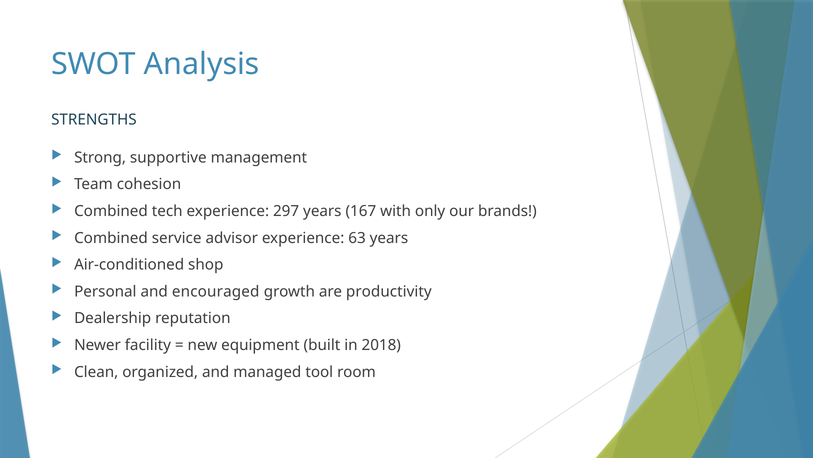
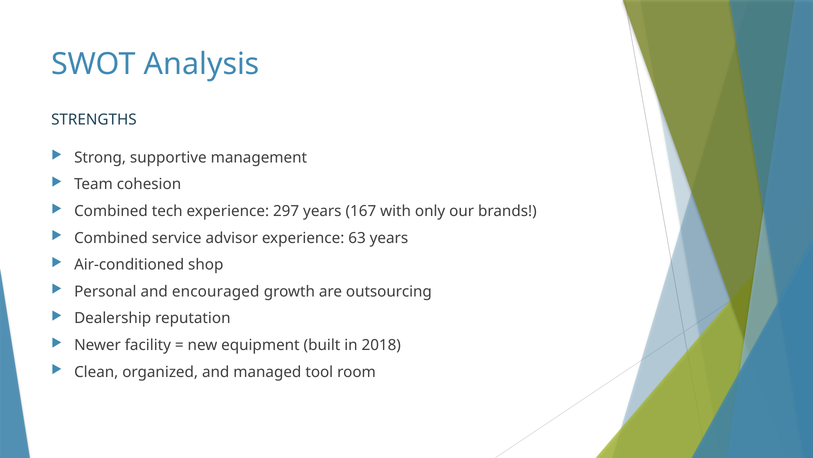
productivity: productivity -> outsourcing (389, 291)
